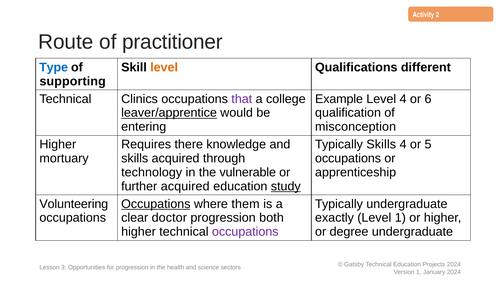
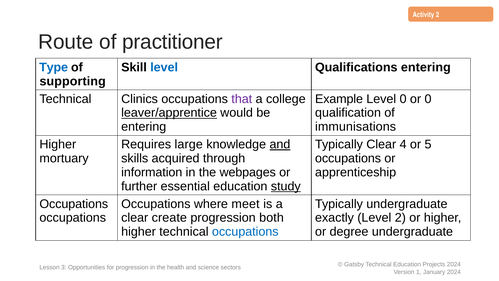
level colour: orange -> blue (164, 67)
Qualifications different: different -> entering (426, 67)
Level 4: 4 -> 0 (403, 99)
or 6: 6 -> 0 (428, 99)
misconception: misconception -> immunisations (356, 127)
there: there -> large (189, 144)
and underline: none -> present (280, 144)
Typically Skills: Skills -> Clear (381, 144)
technology: technology -> information (152, 172)
vulnerable: vulnerable -> webpages (248, 172)
further acquired: acquired -> essential (185, 186)
Volunteering: Volunteering -> Occupations (74, 204)
Occupations underline: present -> none (156, 204)
them: them -> meet (246, 204)
doctor: doctor -> create (169, 218)
Level 1: 1 -> 2 (400, 218)
occupations colour: purple -> blue (245, 232)
